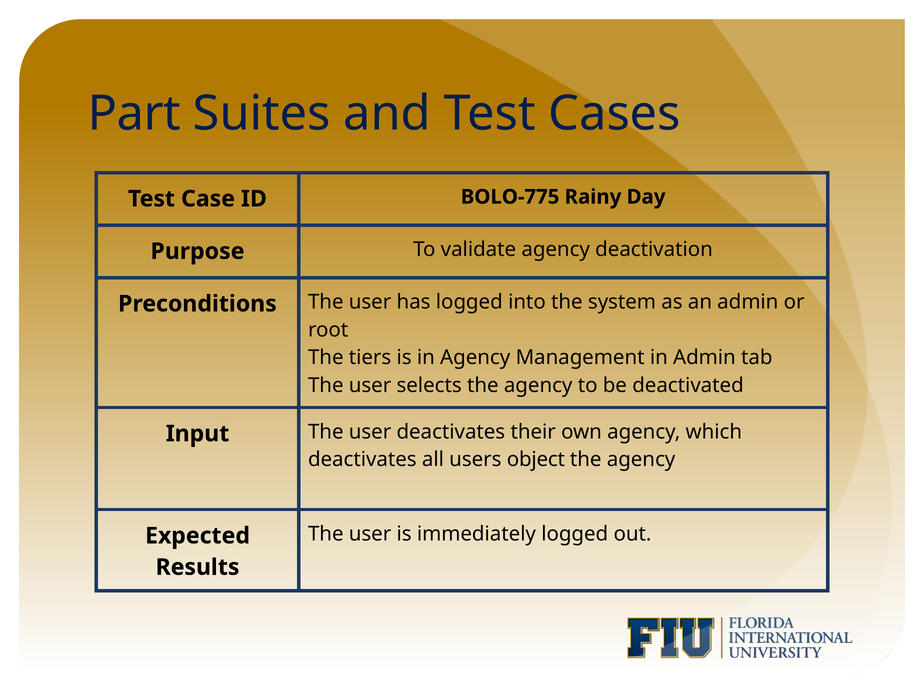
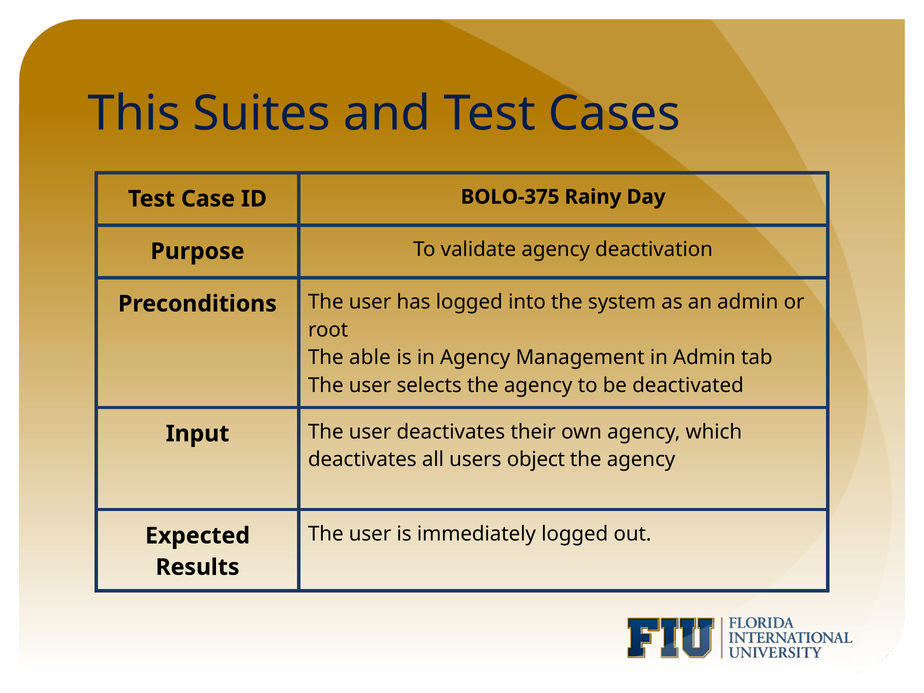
Part: Part -> This (134, 114)
BOLO-775: BOLO-775 -> BOLO-375 (510, 197)
tiers: tiers -> able (370, 358)
